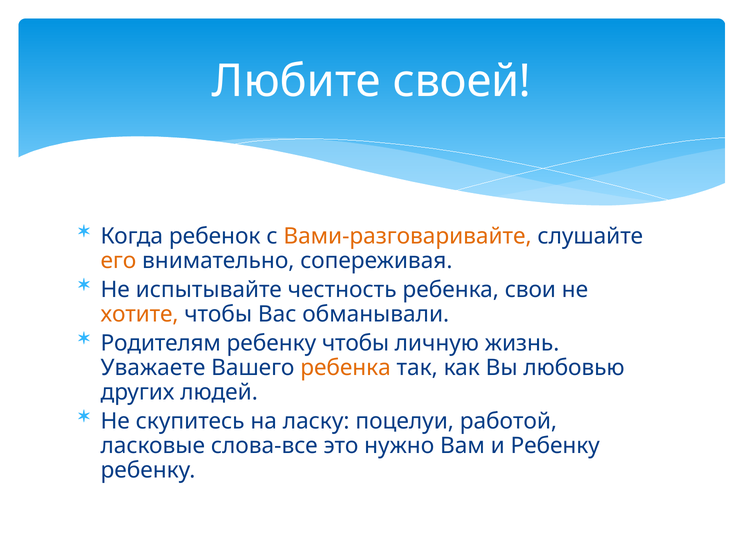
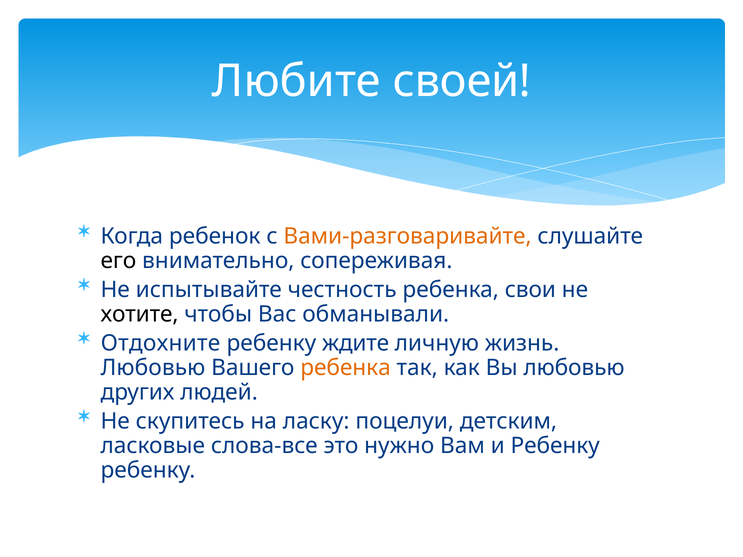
его colour: orange -> black (118, 261)
хотите colour: orange -> black (140, 314)
Родителям: Родителям -> Отдохните (161, 343)
ребенку чтобы: чтобы -> ждите (356, 343)
Уважаете: Уважаете -> Любовью (153, 368)
работой: работой -> детским (508, 421)
